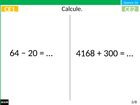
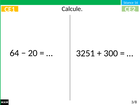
4168: 4168 -> 3251 (85, 53)
